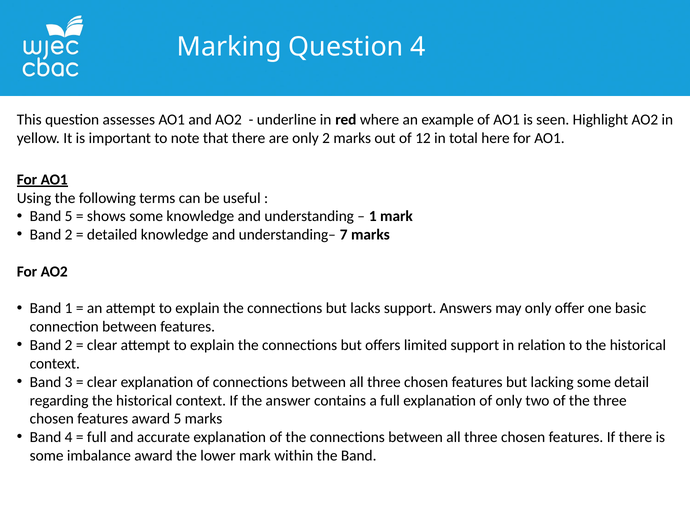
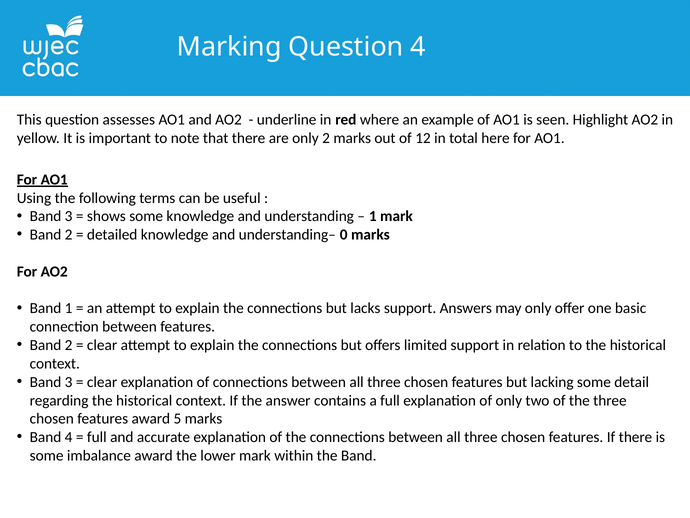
5: 5 -> 3 (69, 216)
7: 7 -> 0 (344, 235)
